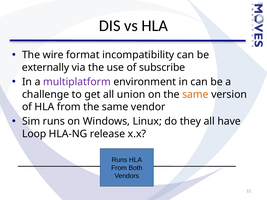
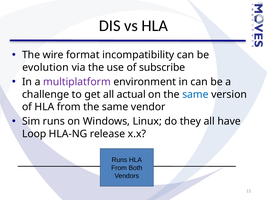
externally: externally -> evolution (45, 67)
union: union -> actual (131, 95)
same colour: orange -> blue (195, 95)
